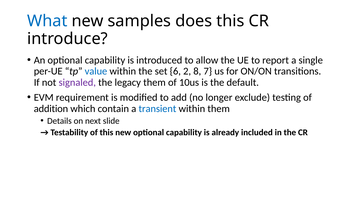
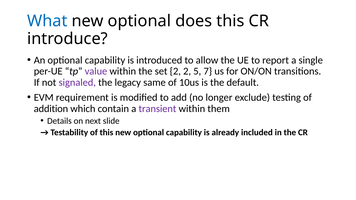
samples: samples -> optional (139, 21)
value colour: blue -> purple (96, 71)
set 6: 6 -> 2 (175, 71)
8: 8 -> 5 (197, 71)
legacy them: them -> same (155, 83)
transient colour: blue -> purple (157, 109)
